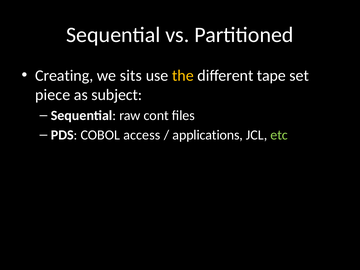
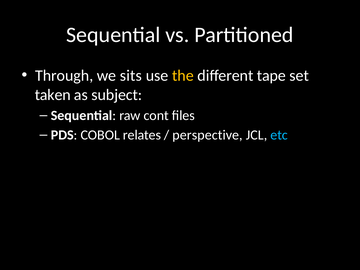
Creating: Creating -> Through (64, 76)
piece: piece -> taken (53, 95)
access: access -> relates (142, 135)
applications: applications -> perspective (208, 135)
etc colour: light green -> light blue (279, 135)
